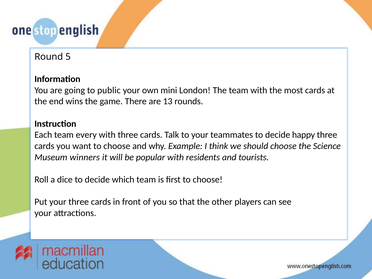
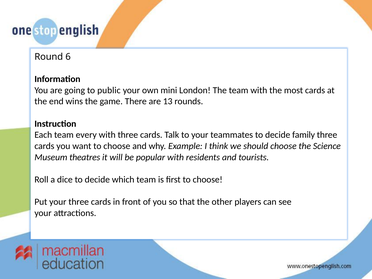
5: 5 -> 6 (68, 57)
happy: happy -> family (304, 135)
winners: winners -> theatres (85, 157)
